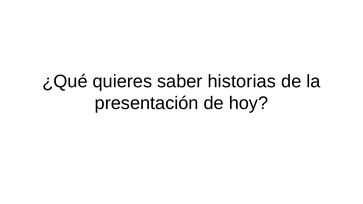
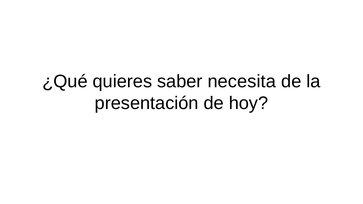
historias: historias -> necesita (242, 82)
